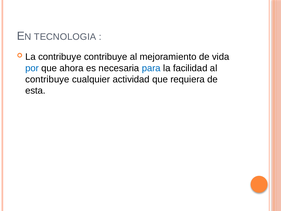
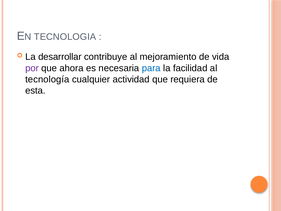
La contribuye: contribuye -> desarrollar (60, 57)
por colour: blue -> purple (32, 68)
contribuye: contribuye -> tecnología (47, 79)
